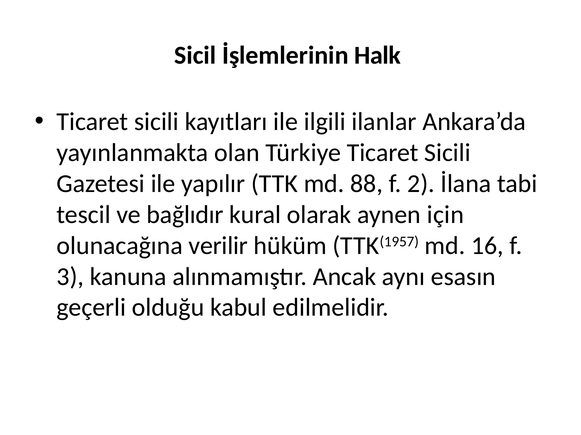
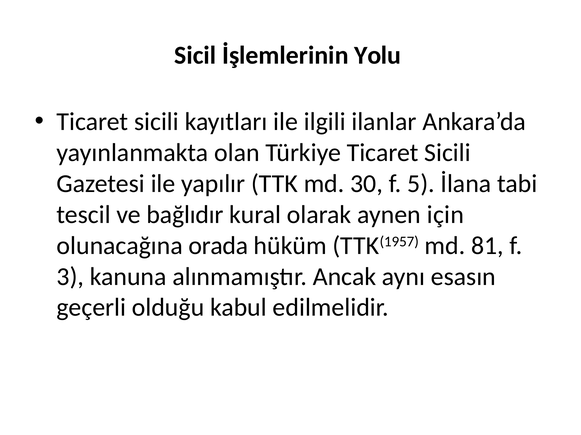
Halk: Halk -> Yolu (378, 56)
88: 88 -> 30 (367, 184)
2: 2 -> 5 (421, 184)
verilir: verilir -> orada (218, 246)
16: 16 -> 81 (487, 246)
